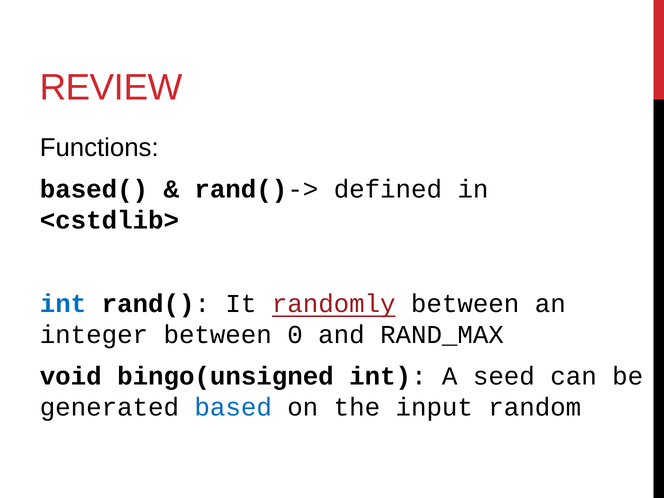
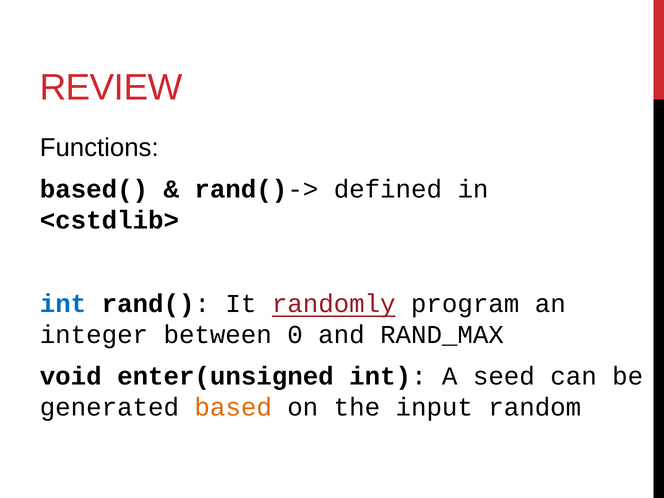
randomly between: between -> program (465, 304)
bingo(unsigned: bingo(unsigned -> enter(unsigned (225, 376)
based colour: blue -> orange (233, 407)
